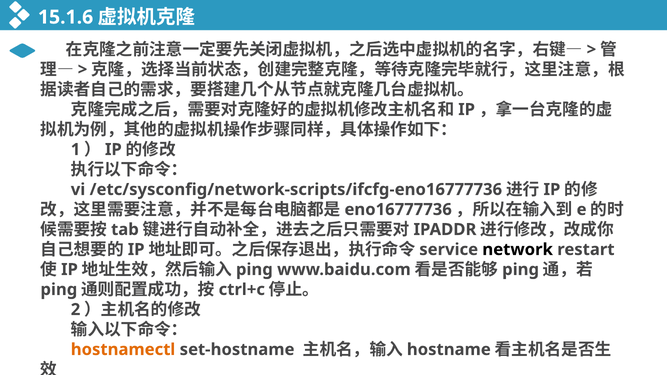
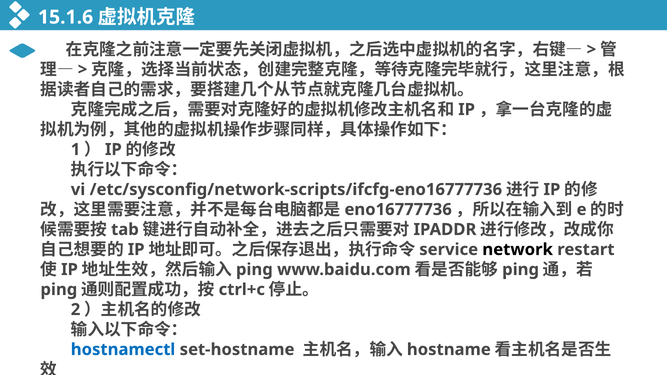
hostnamectl colour: orange -> blue (123, 350)
